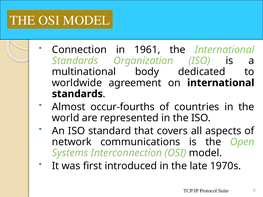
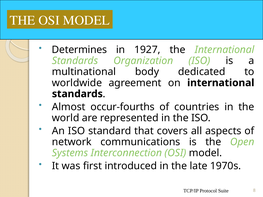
Connection: Connection -> Determines (79, 50)
1961: 1961 -> 1927 (147, 50)
